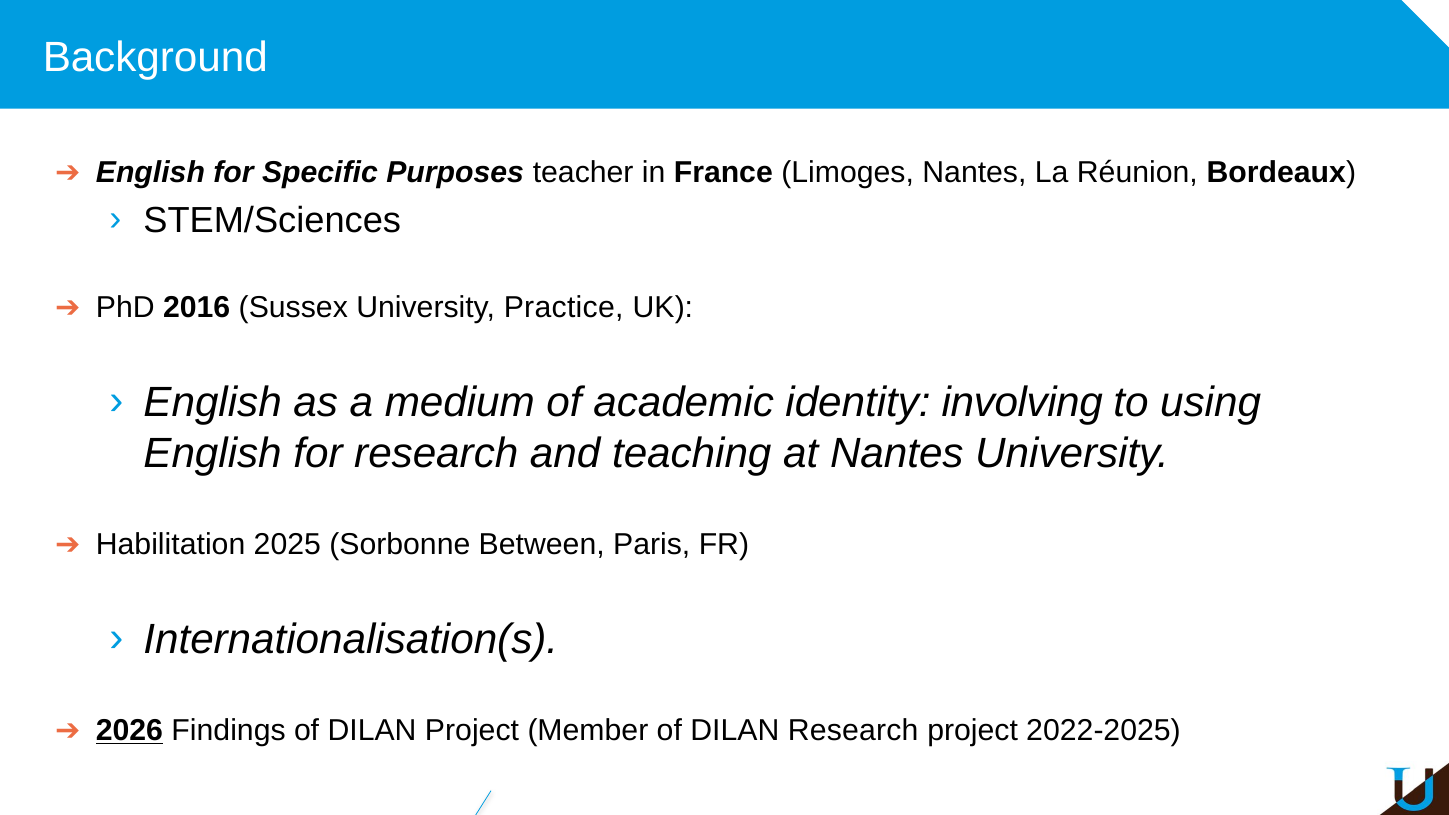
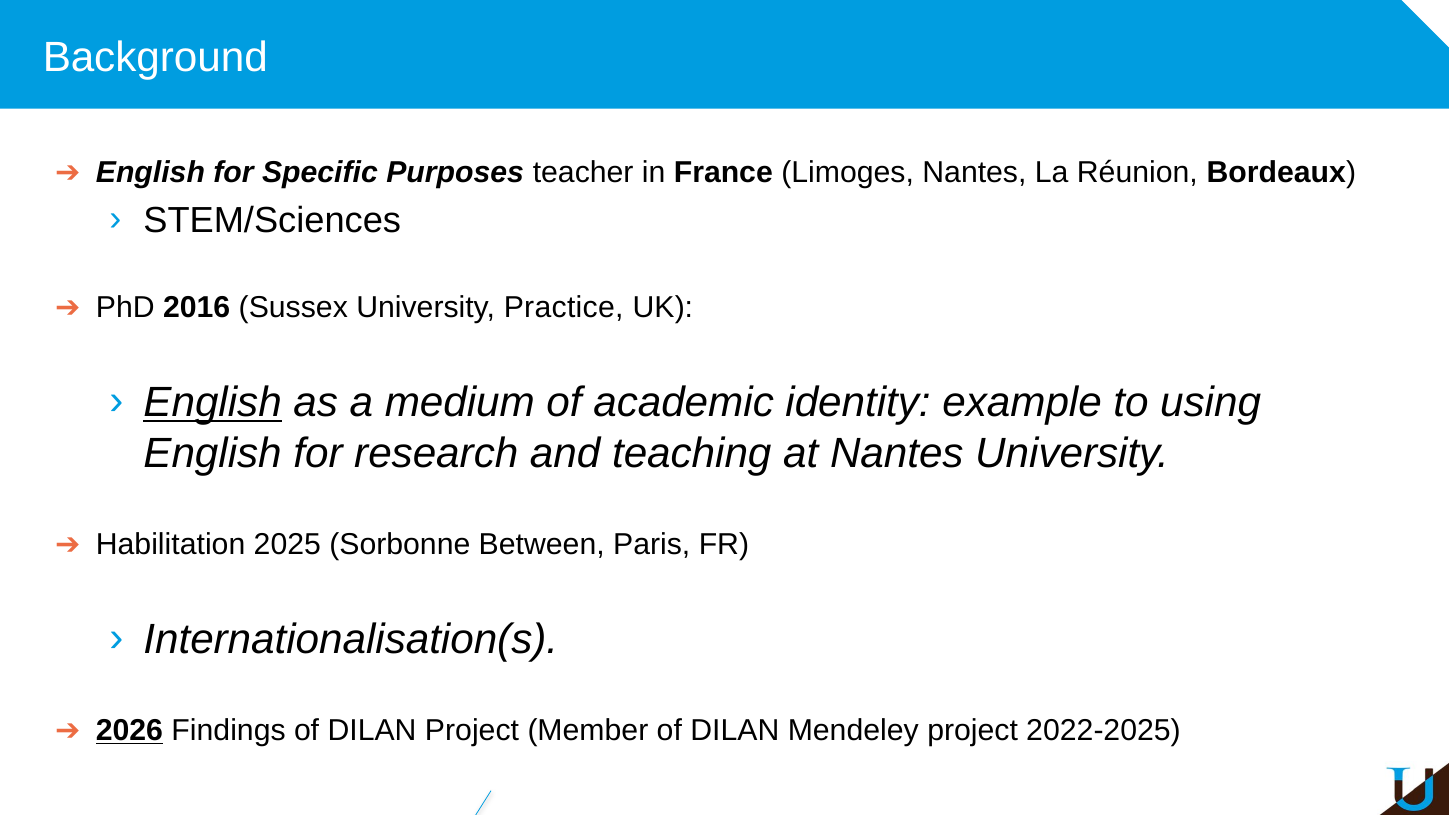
English underline: none -> present (213, 403)
involving: involving -> example (1022, 403)
DILAN Research: Research -> Mendeley (853, 731)
